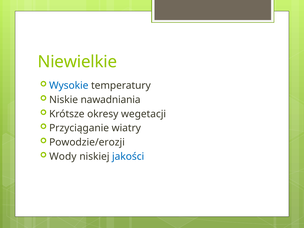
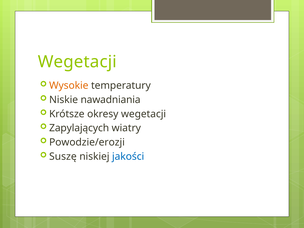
Niewielkie: Niewielkie -> Wegetacji (77, 62)
Wysokie colour: blue -> orange (69, 86)
Przyciąganie: Przyciąganie -> Zapylających (79, 128)
Wody: Wody -> Suszę (63, 156)
